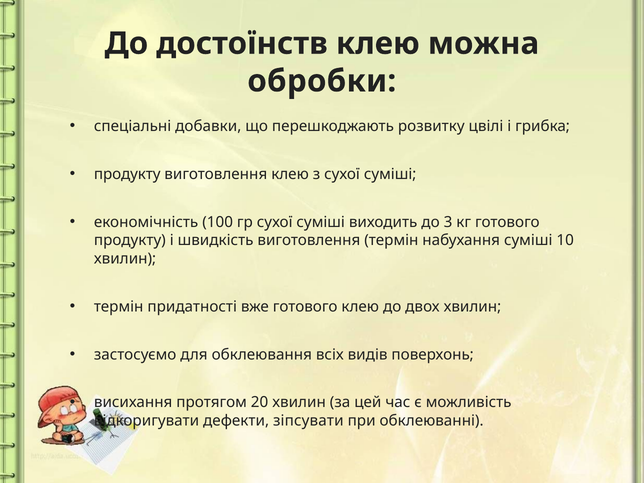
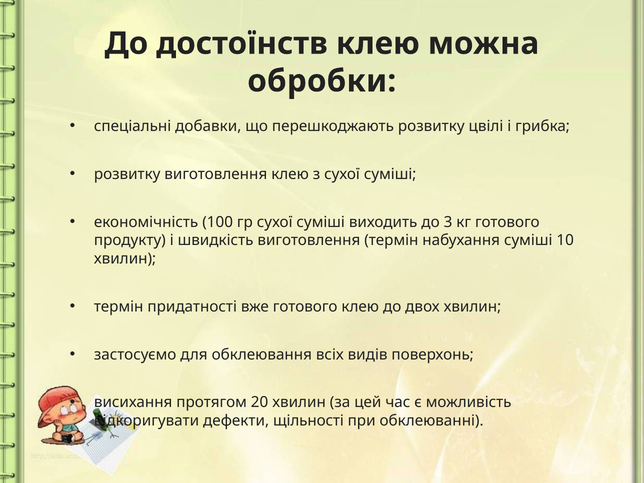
продукту: продукту -> розвитку (127, 174)
зіпсувати: зіпсувати -> щільності (308, 421)
